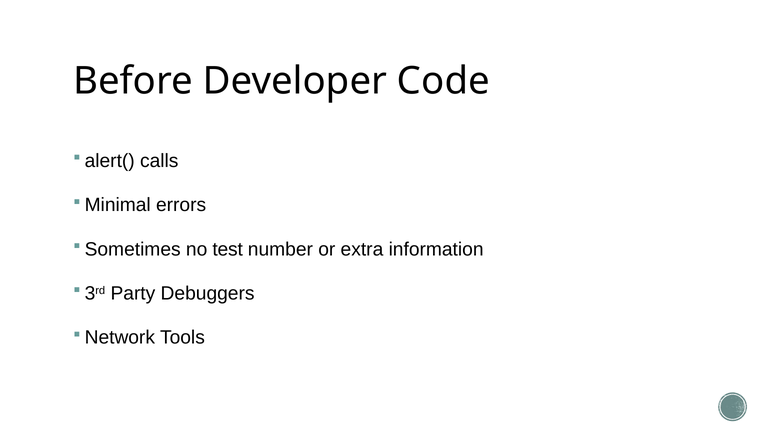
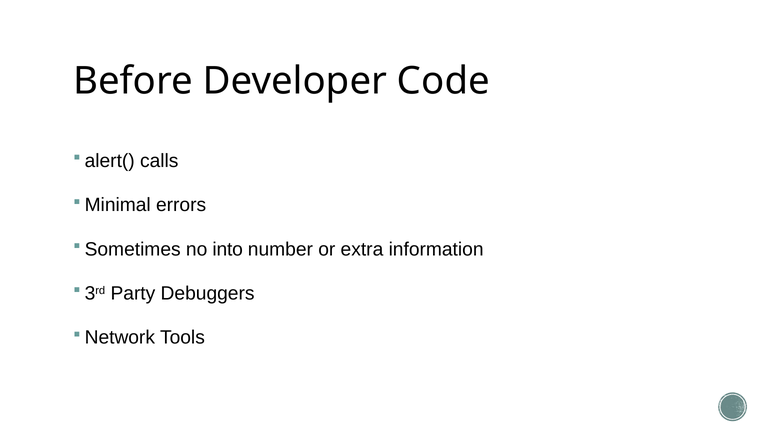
test: test -> into (228, 249)
